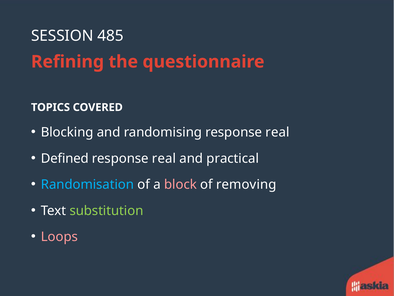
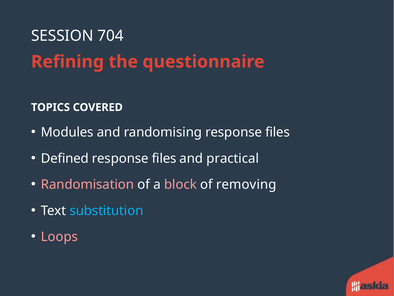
485: 485 -> 704 (111, 36)
Blocking: Blocking -> Modules (67, 132)
randomising response real: real -> files (278, 132)
real: real -> files (164, 158)
Randomisation colour: light blue -> pink (87, 184)
substitution colour: light green -> light blue (106, 210)
